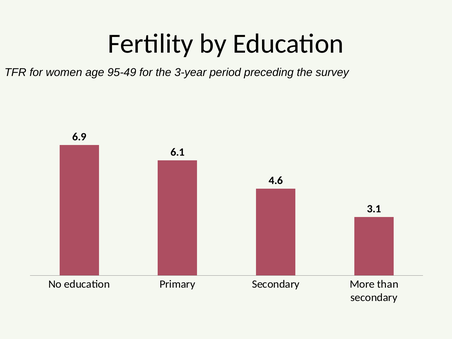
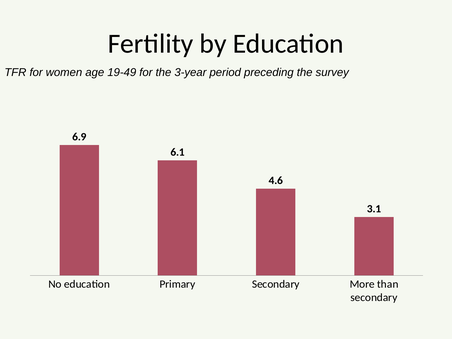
95-49: 95-49 -> 19-49 (122, 73)
